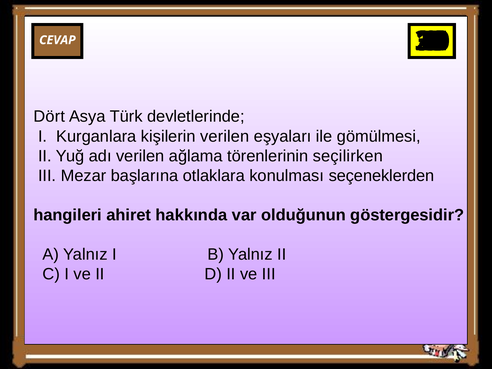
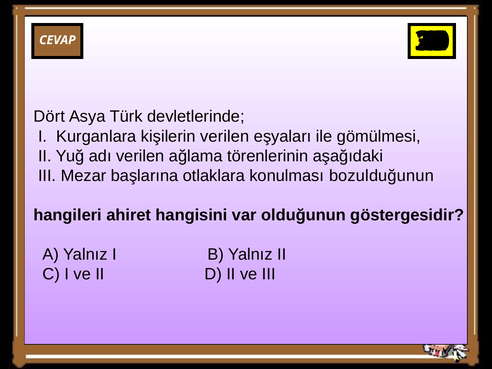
seçilirken: seçilirken -> aşağıdaki (348, 156)
seçeneklerden: seçeneklerden -> bozulduğunun (381, 176)
hakkında: hakkında -> hangisini (191, 215)
